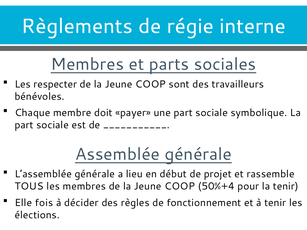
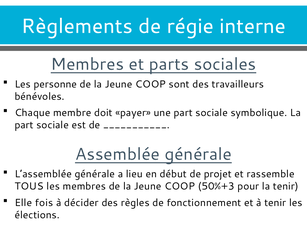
respecter: respecter -> personne (55, 84)
50%+4: 50%+4 -> 50%+3 (216, 187)
